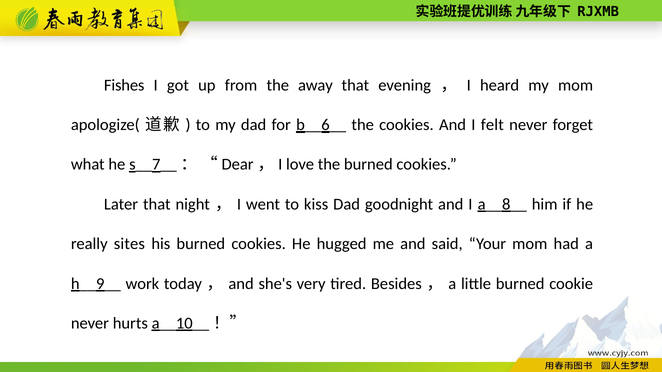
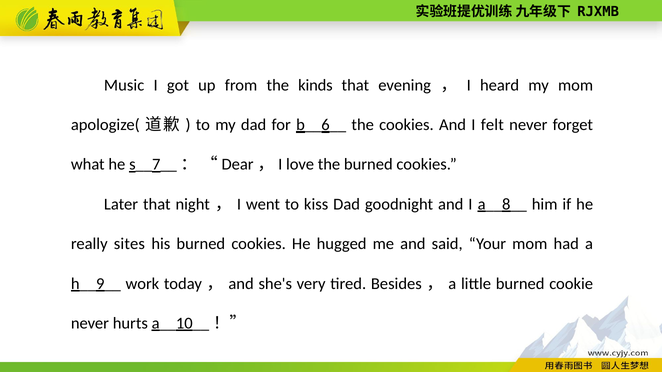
Fishes: Fishes -> Music (124, 85)
away: away -> kinds (315, 85)
